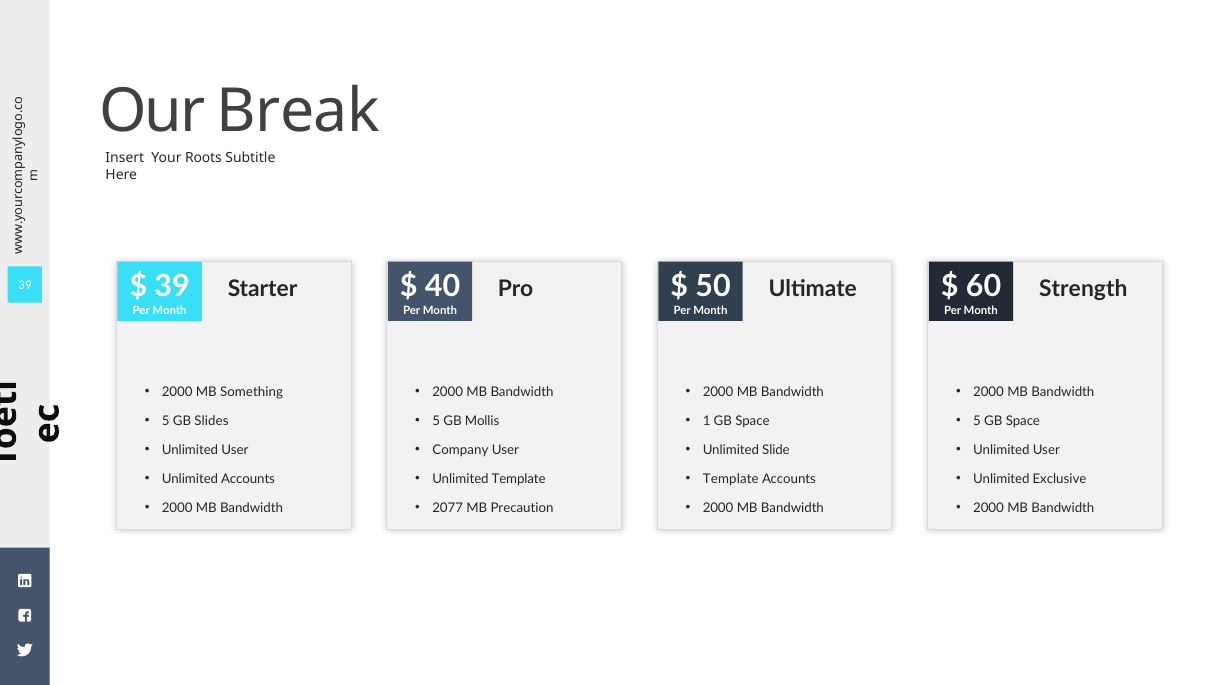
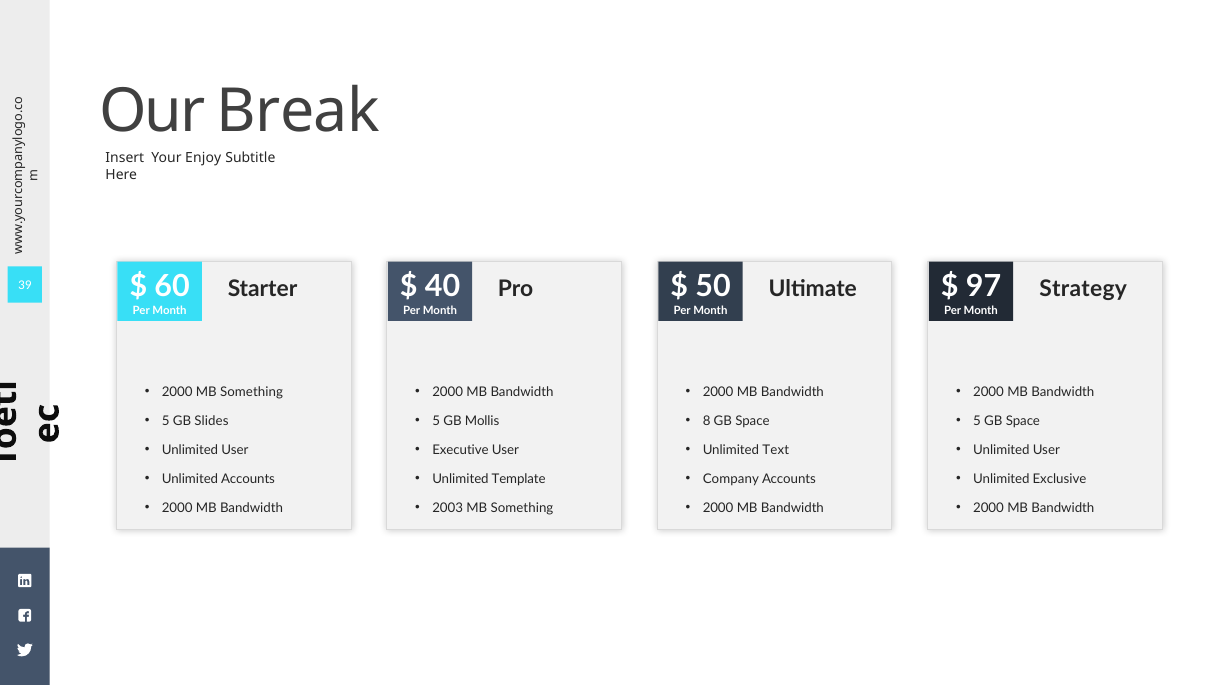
Roots: Roots -> Enjoy (203, 158)
39: 39 -> 60 (172, 287)
60: 60 -> 97 (984, 287)
Strength: Strength -> Strategy (1083, 289)
1: 1 -> 8 (707, 421)
Company: Company -> Executive (460, 450)
Slide: Slide -> Text (776, 450)
Template: Template -> Company (731, 479)
2077: 2077 -> 2003 (448, 508)
Precaution: Precaution -> Something (522, 508)
